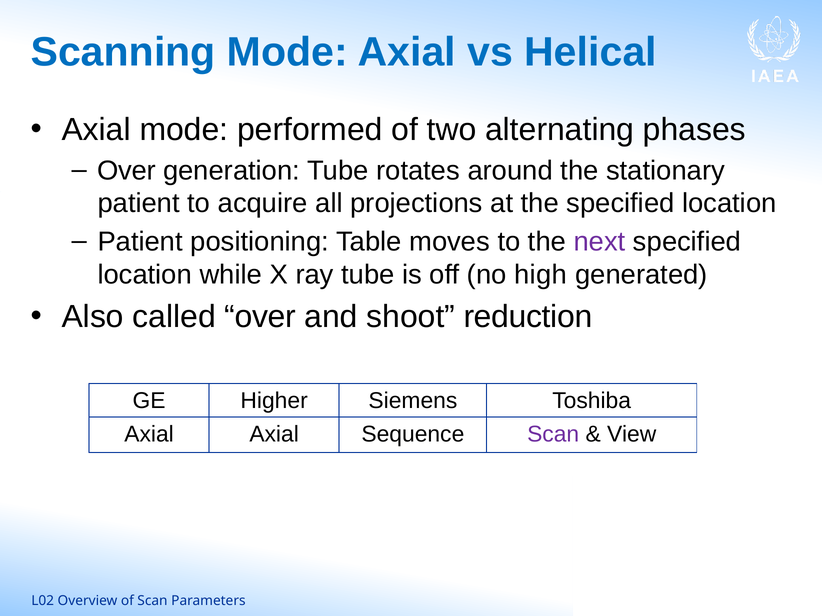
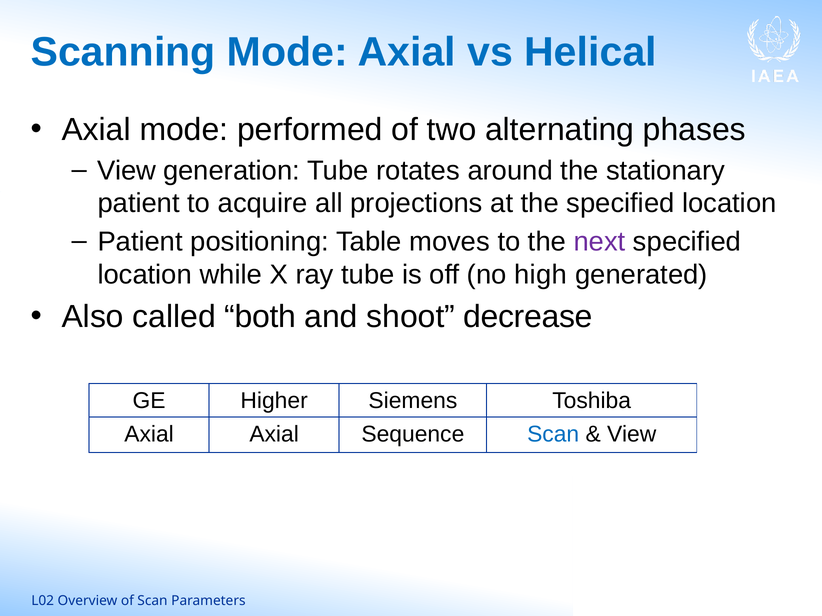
Over: Over -> View (127, 171)
called over: over -> both (260, 317)
reduction: reduction -> decrease (528, 317)
Scan colour: purple -> blue (553, 435)
